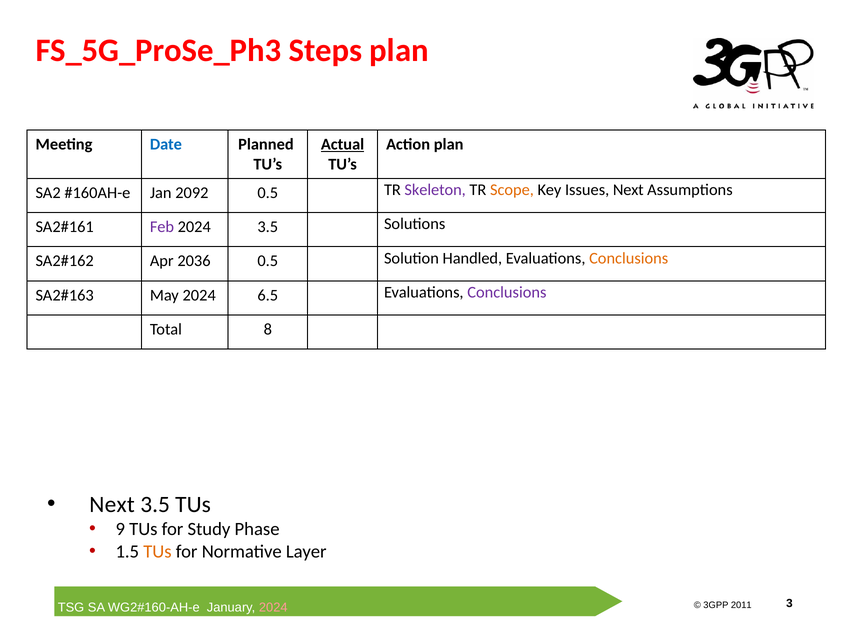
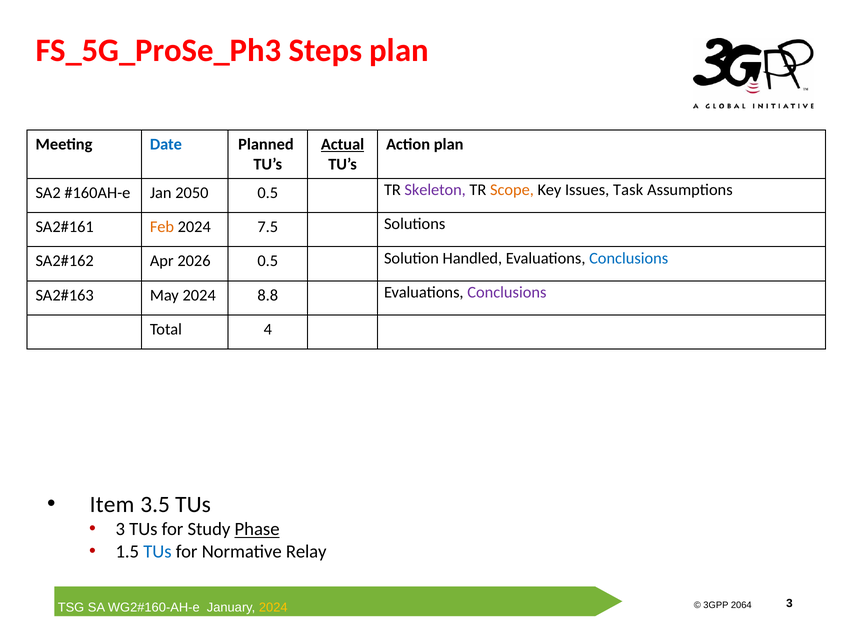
2092: 2092 -> 2050 (192, 193)
Issues Next: Next -> Task (628, 190)
Feb colour: purple -> orange (162, 227)
2024 3.5: 3.5 -> 7.5 (268, 227)
2036: 2036 -> 2026 (194, 261)
Conclusions colour: orange -> blue (629, 258)
6.5: 6.5 -> 8.8 (268, 295)
8: 8 -> 4 (268, 330)
Next: Next -> Item (112, 505)
9: 9 -> 3 (120, 530)
Phase underline: none -> present (257, 530)
TUs colour: orange -> blue (157, 552)
Layer: Layer -> Relay (306, 552)
2011: 2011 -> 2064 (741, 605)
2024 colour: pink -> yellow (273, 608)
